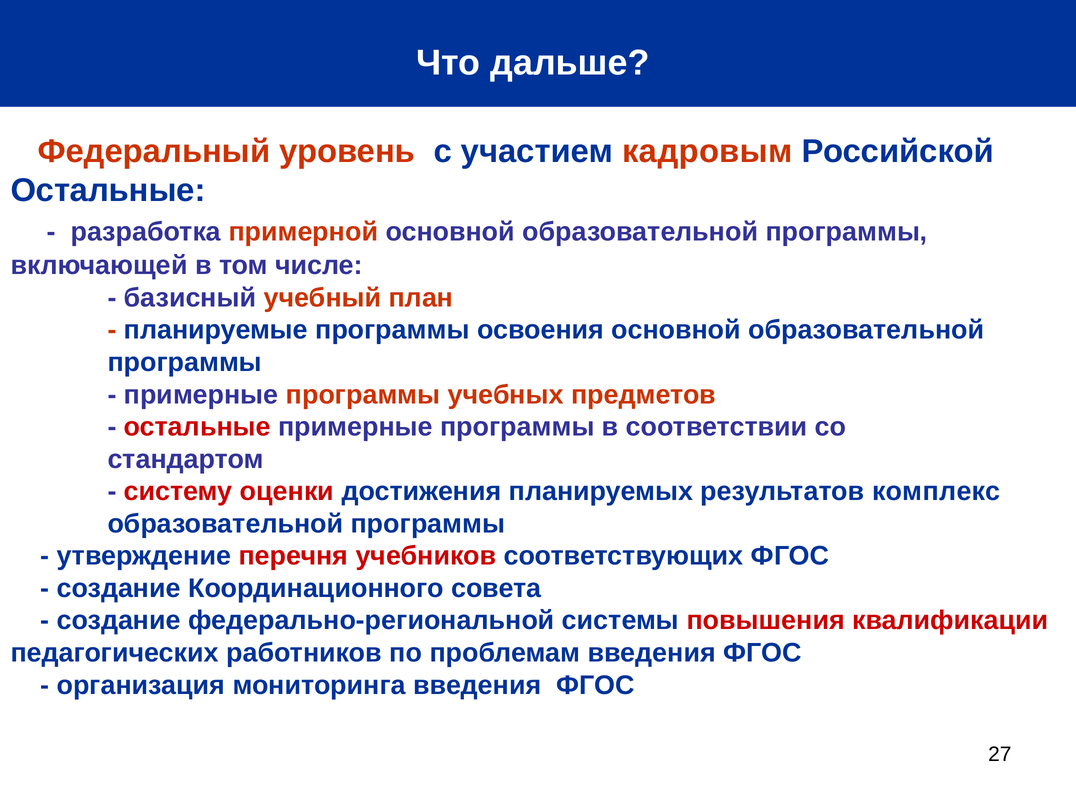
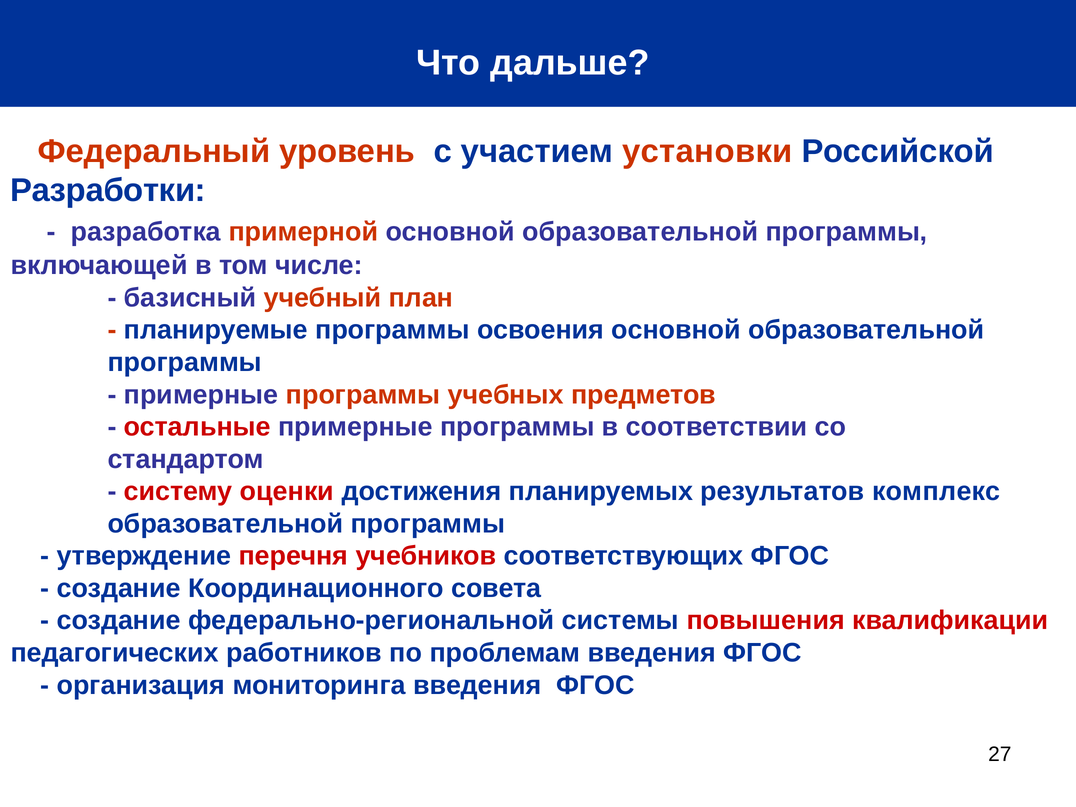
кадровым: кадровым -> установки (707, 151)
Остальные: Остальные -> Разработки (108, 191)
